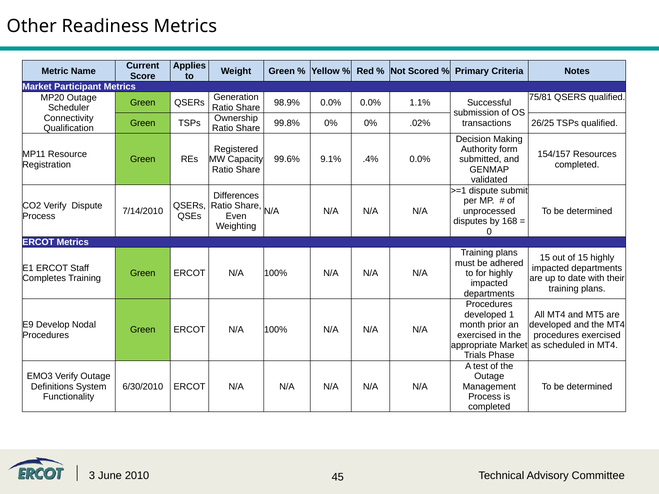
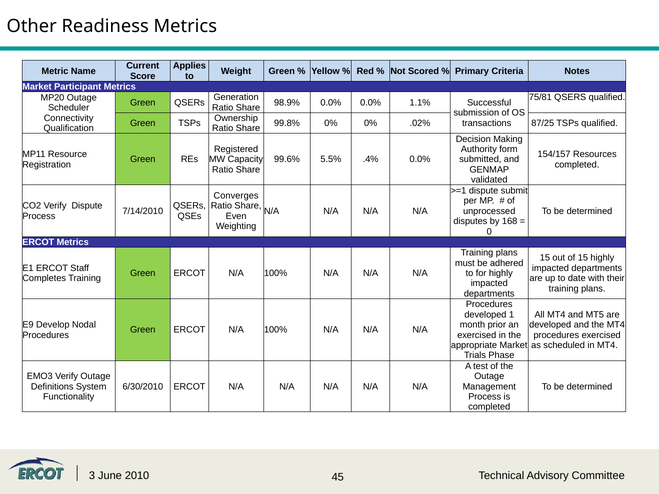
26/25: 26/25 -> 87/25 (543, 123)
9.1%: 9.1% -> 5.5% (331, 160)
Differences: Differences -> Converges (236, 196)
